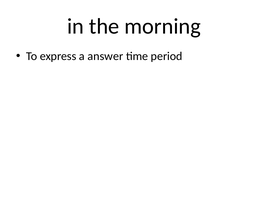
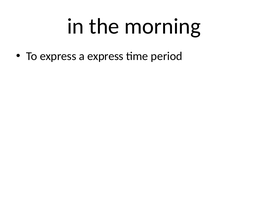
a answer: answer -> express (105, 56)
